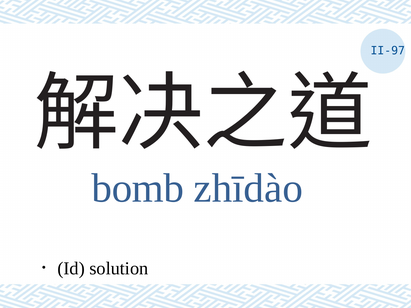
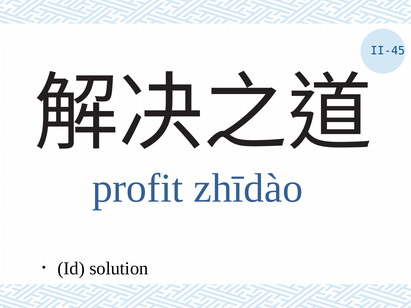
II-97: II-97 -> II-45 (388, 51)
bomb: bomb -> profit (138, 189)
